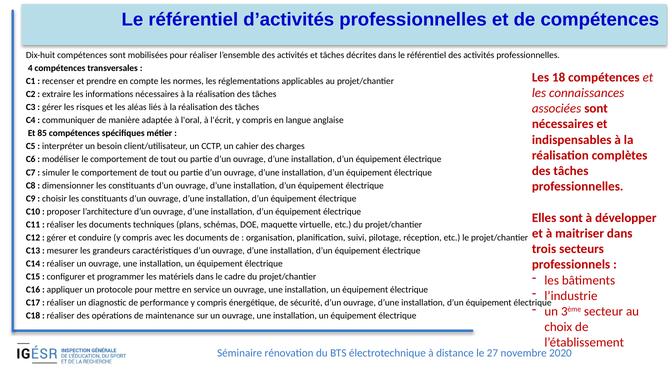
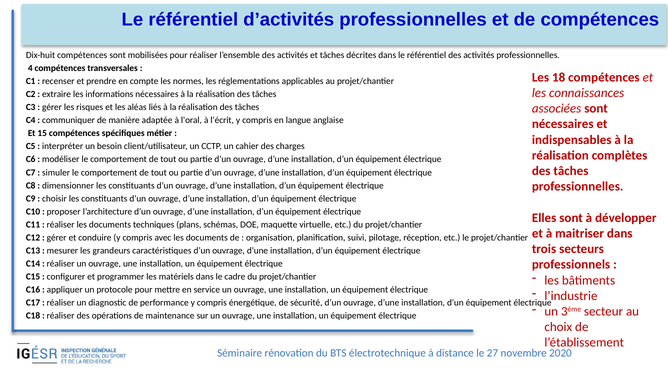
85: 85 -> 15 (42, 133)
